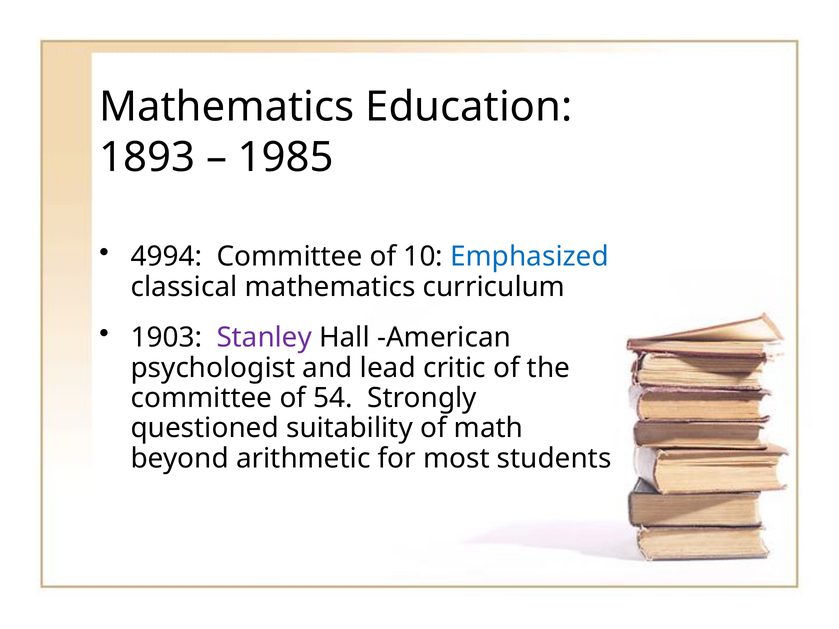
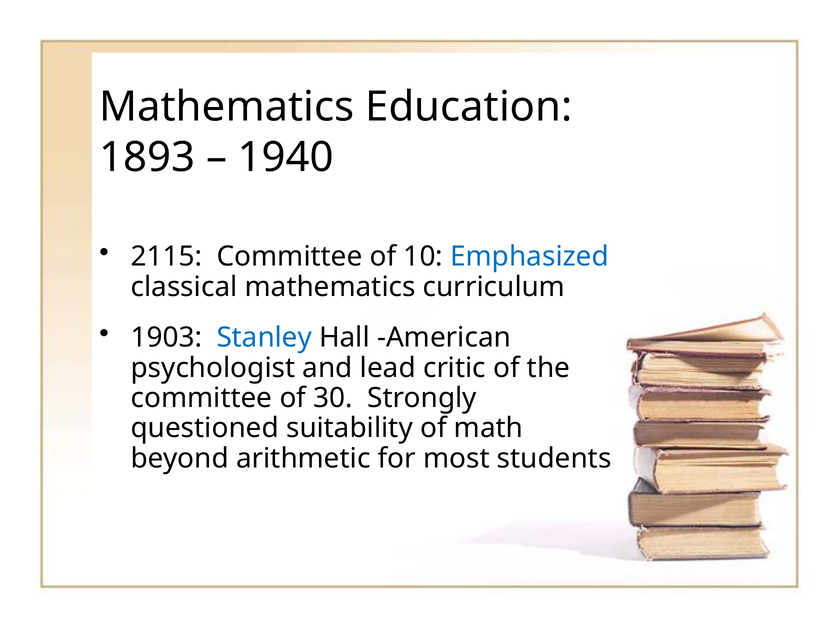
1985: 1985 -> 1940 (286, 157)
4994: 4994 -> 2115 (166, 257)
Stanley colour: purple -> blue (264, 338)
54: 54 -> 30 (333, 398)
